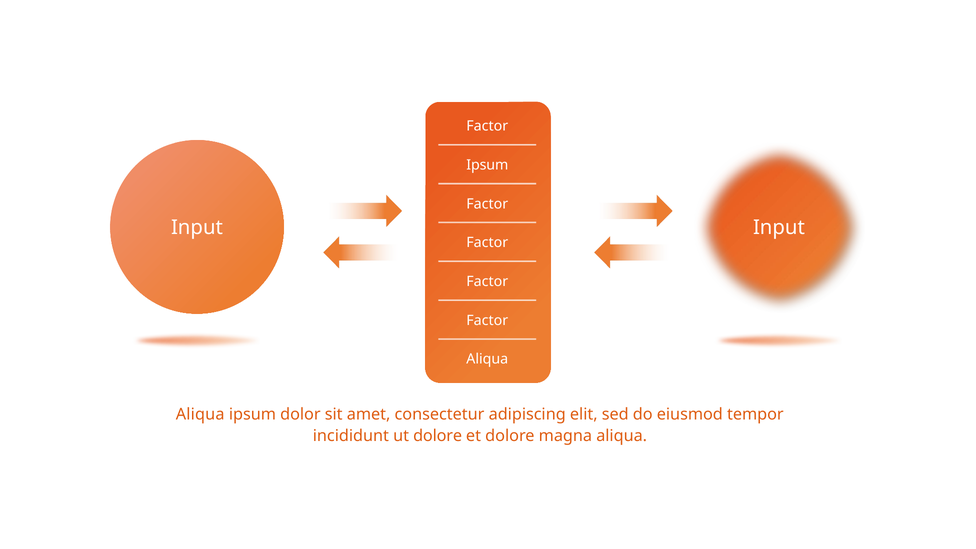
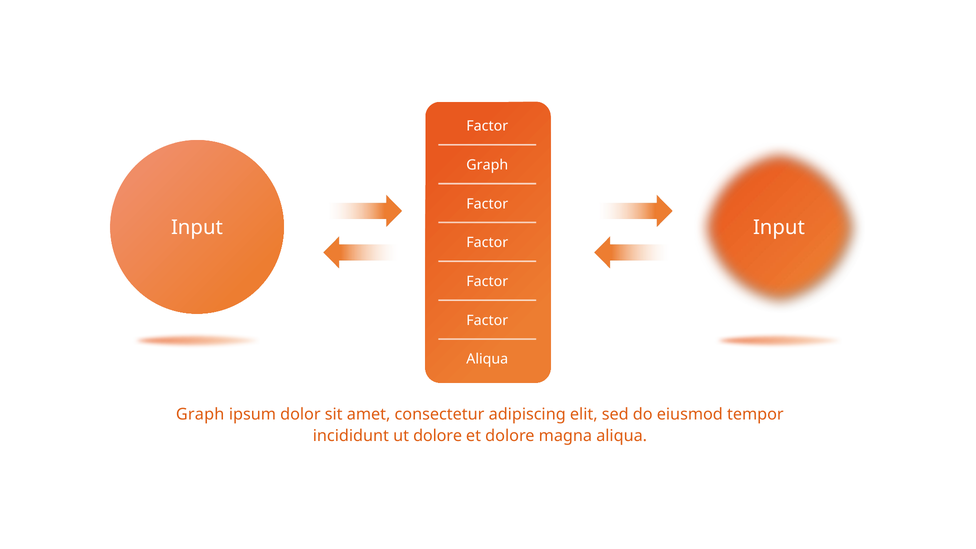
Ipsum: Ipsum -> Graph (487, 165)
Aliqua: Aliqua -> Graph (200, 414)
